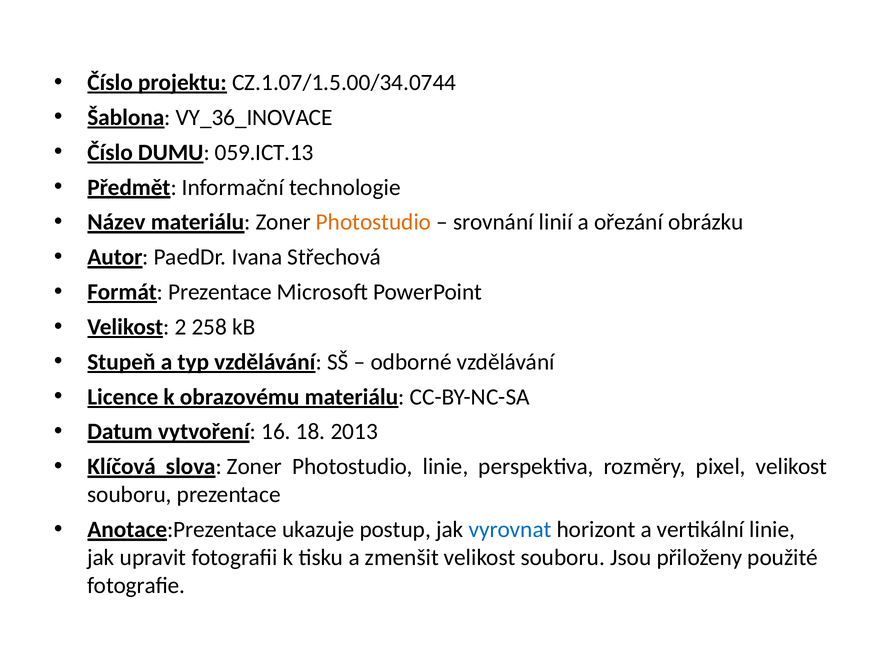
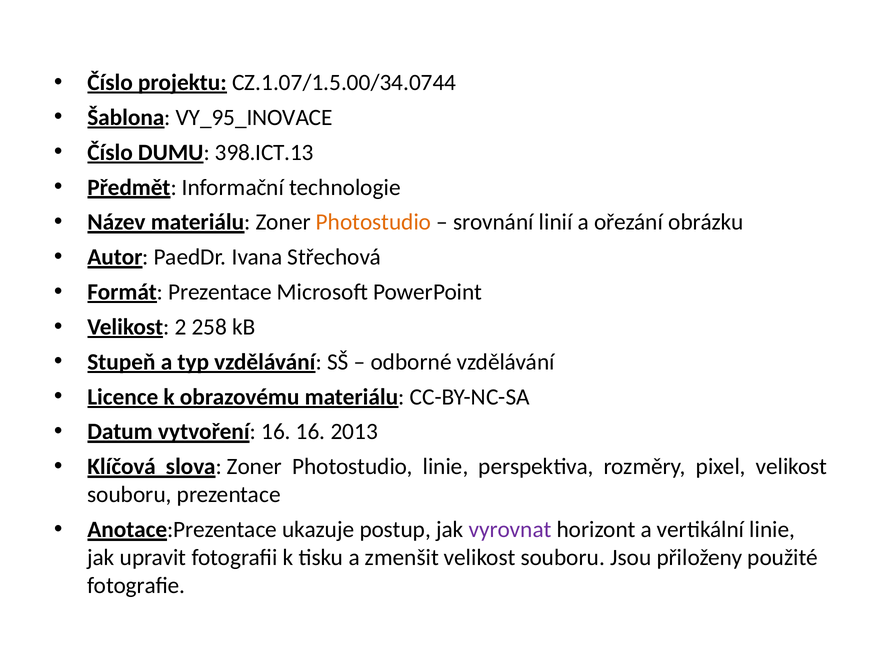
VY_36_INOVACE: VY_36_INOVACE -> VY_95_INOVACE (254, 117)
059.ICT.13: 059.ICT.13 -> 398.ICT.13 (264, 152)
16 18: 18 -> 16 (311, 432)
vyrovnat colour: blue -> purple (510, 529)
